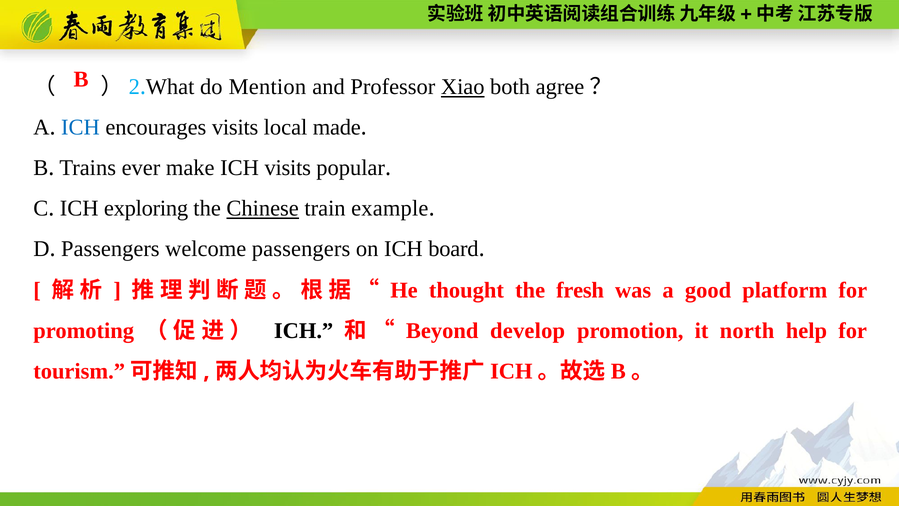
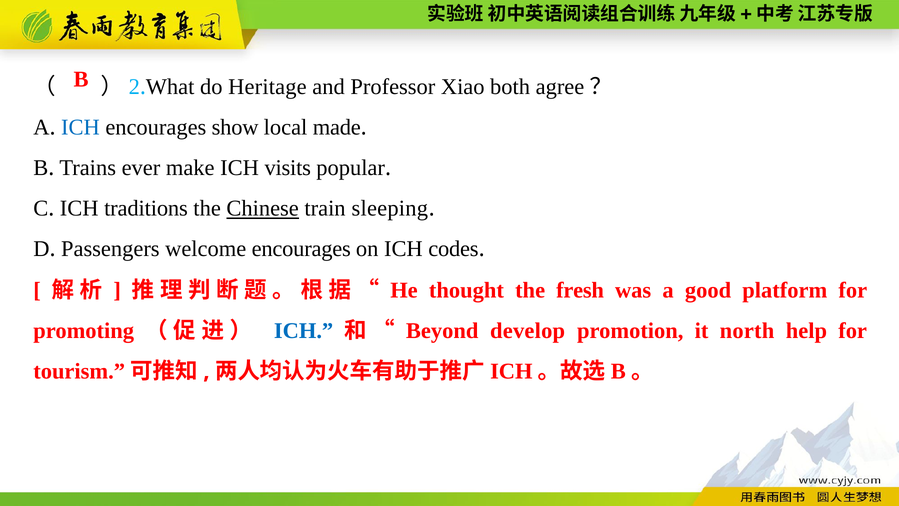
Mention: Mention -> Heritage (267, 87)
Xiao underline: present -> none (463, 87)
encourages visits: visits -> show (235, 127)
exploring: exploring -> traditions (146, 208)
example: example -> sleeping (390, 208)
welcome passengers: passengers -> encourages (301, 249)
board: board -> codes (453, 249)
ICH colour: black -> blue (304, 331)
